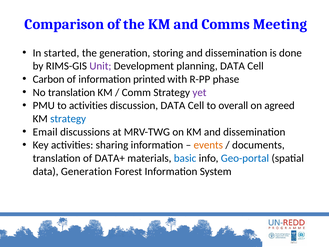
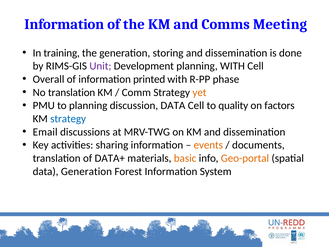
Comparison: Comparison -> Information (64, 24)
started: started -> training (62, 53)
planning DATA: DATA -> WITH (232, 66)
Carbon: Carbon -> Overall (49, 79)
yet colour: purple -> orange (199, 92)
to activities: activities -> planning (88, 105)
overall: overall -> quality (233, 105)
agreed: agreed -> factors (279, 105)
basic colour: blue -> orange (185, 158)
Geo-portal colour: blue -> orange (245, 158)
